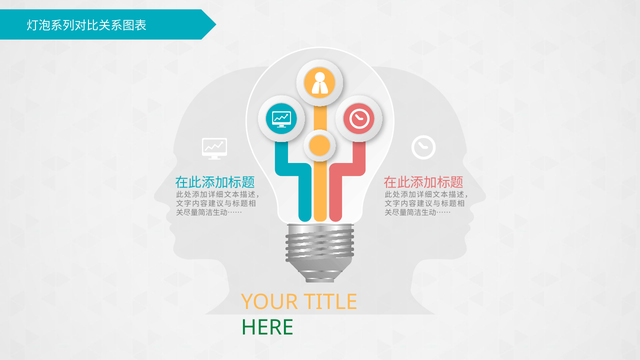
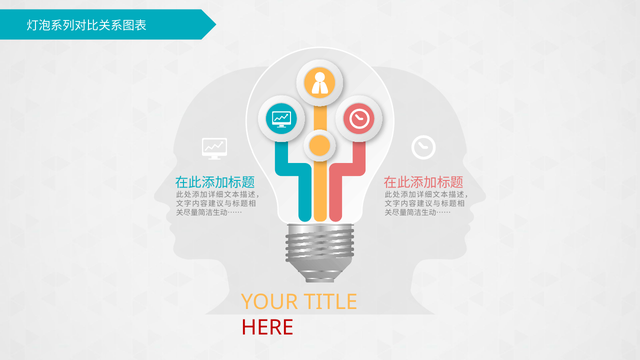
HERE colour: green -> red (267, 328)
